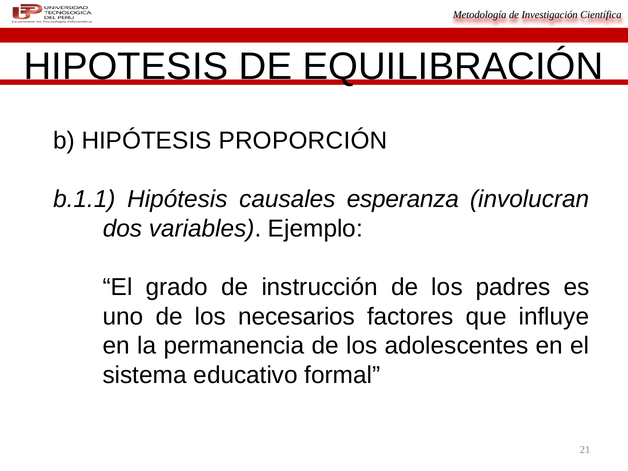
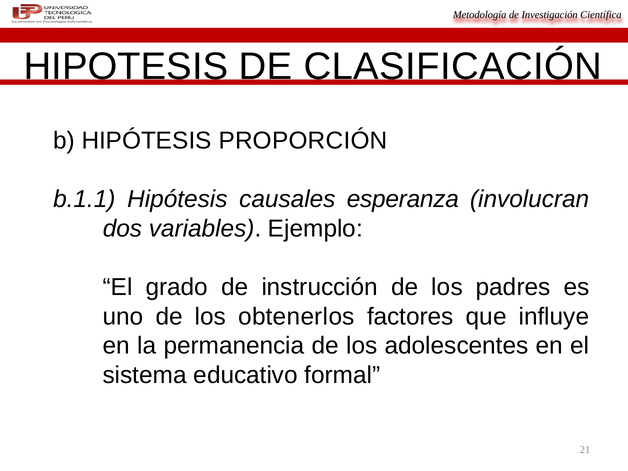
EQUILIBRACIÓN: EQUILIBRACIÓN -> CLASIFICACIÓN (453, 67)
necesarios: necesarios -> obtenerlos (296, 316)
